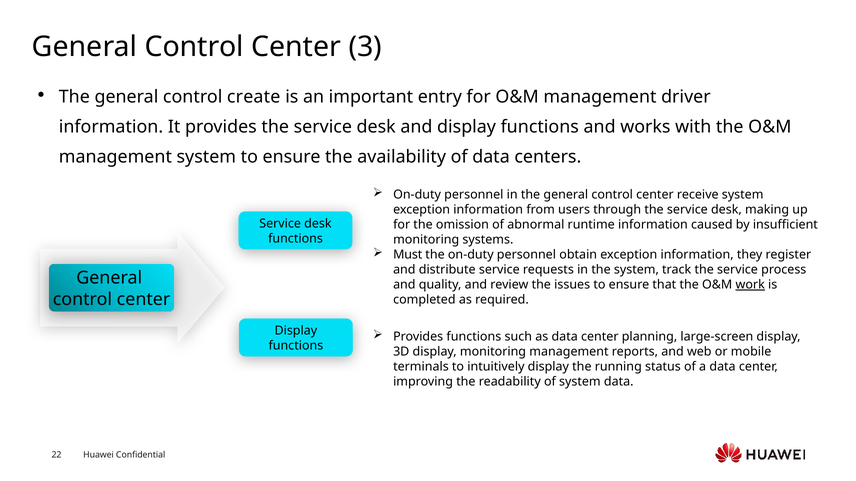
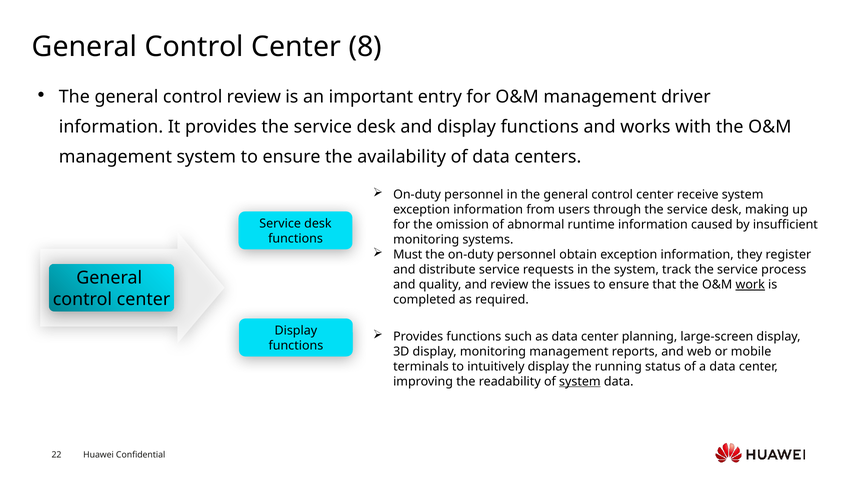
3: 3 -> 8 (365, 47)
control create: create -> review (254, 97)
system underline: none -> present (580, 382)
